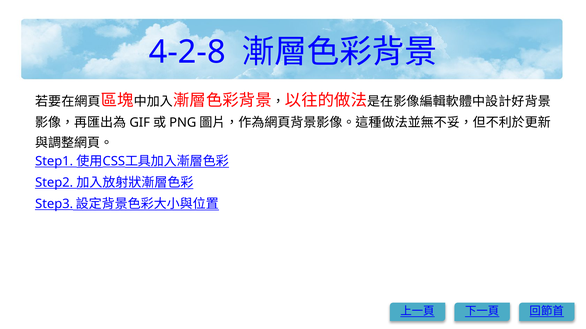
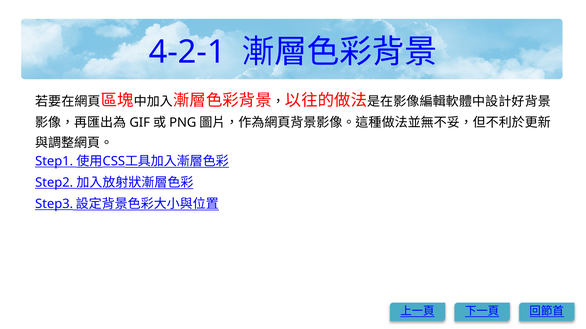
4-2-8: 4-2-8 -> 4-2-1 (187, 52)
